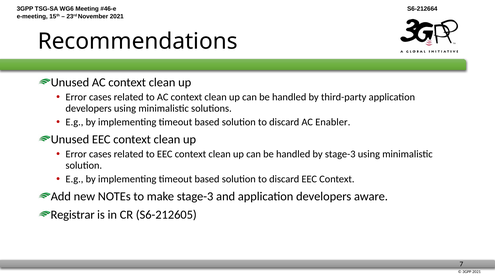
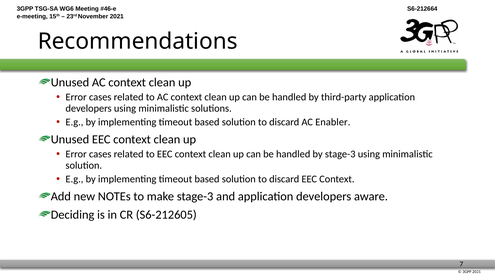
Registrar: Registrar -> Deciding (73, 215)
